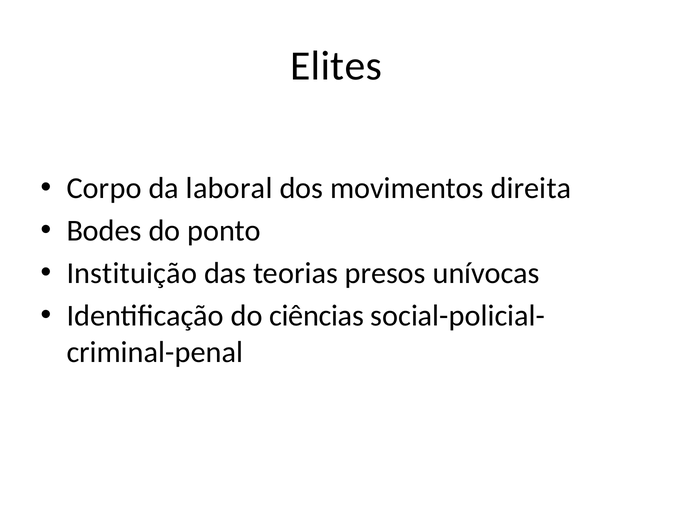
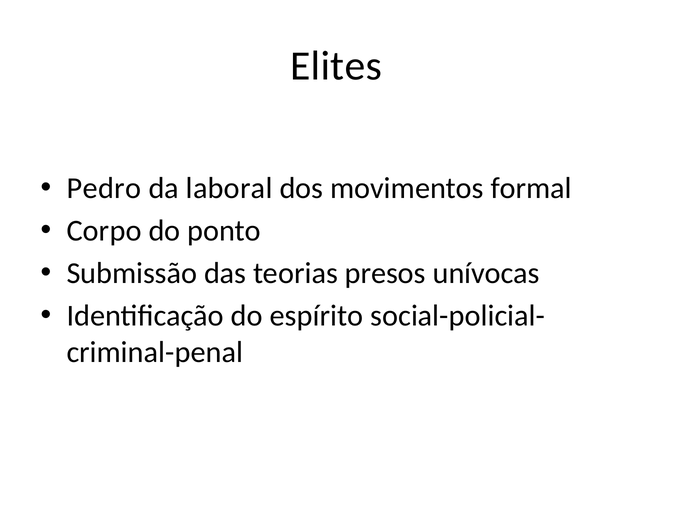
Corpo: Corpo -> Pedro (104, 188)
direita: direita -> formal (531, 188)
Bodes: Bodes -> Corpo (104, 231)
Instituição: Instituição -> Submissão (132, 273)
ciências: ciências -> espírito (316, 316)
